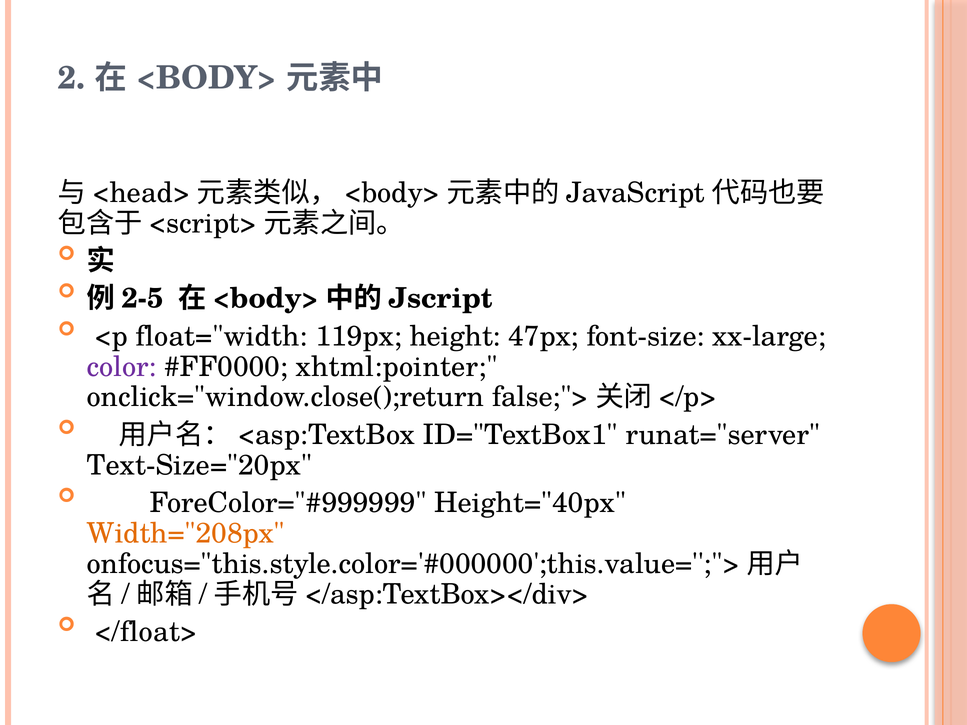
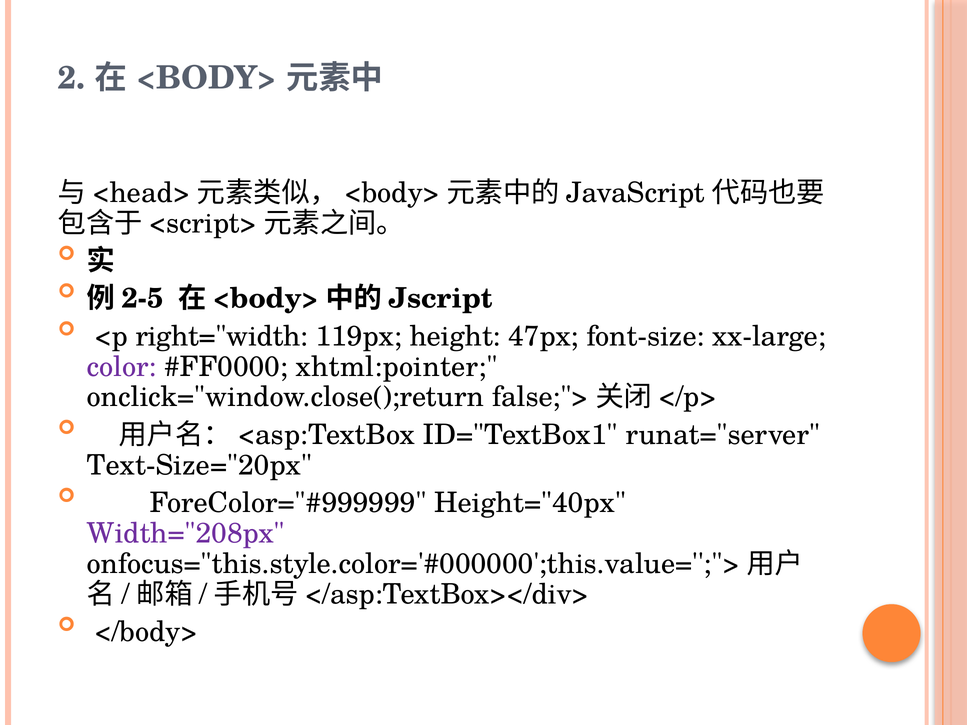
float="width: float="width -> right="width (222, 336)
Width="208px colour: orange -> purple (186, 534)
</float>: </float> -> </body> (146, 632)
